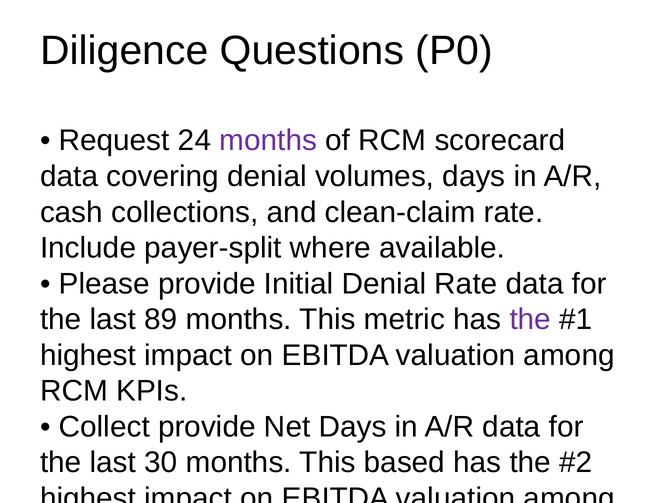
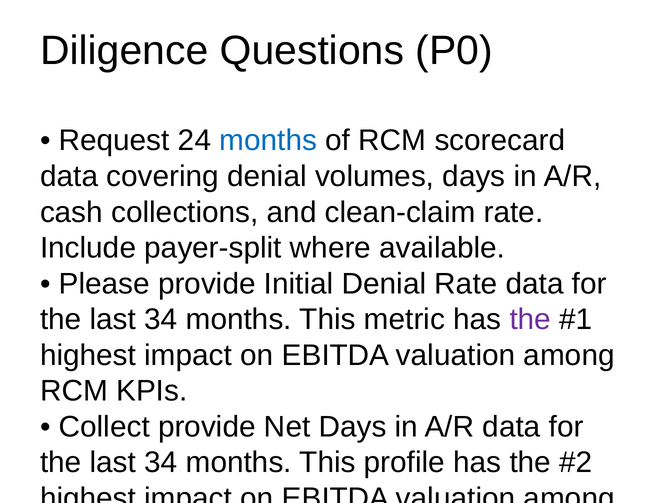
months colour: purple -> blue (268, 140)
89: 89 -> 34 (161, 319)
30: 30 -> 34 (161, 462)
based: based -> profile (404, 462)
